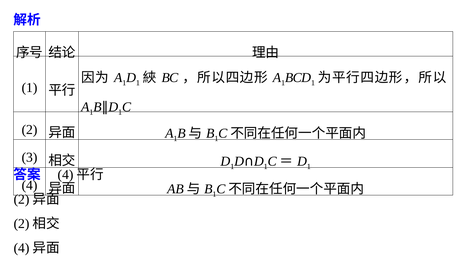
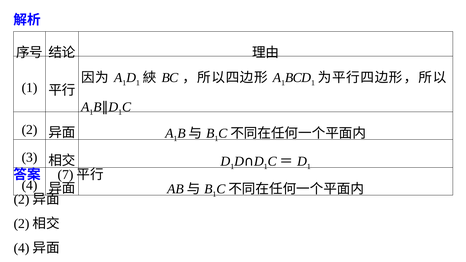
4: 4 -> 7 (65, 175)
